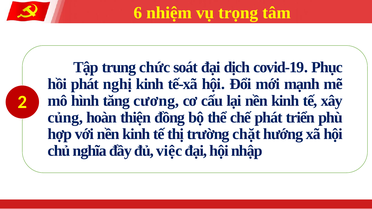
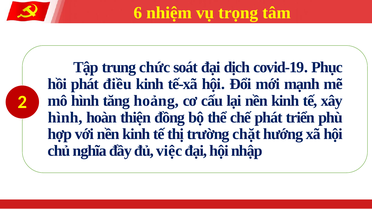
nghị: nghị -> điều (117, 84)
cương: cương -> hoảng (156, 101)
củng: củng -> hình (65, 118)
